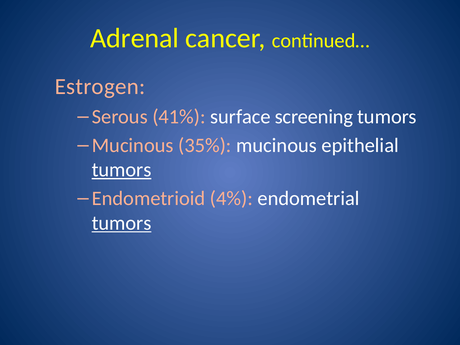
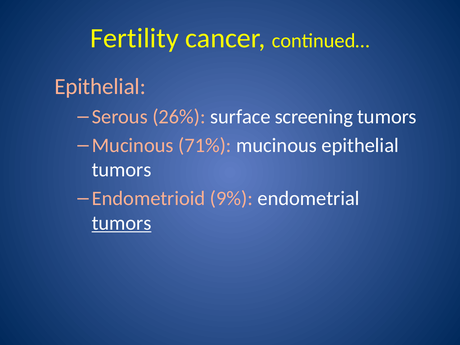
Adrenal: Adrenal -> Fertility (134, 38)
Estrogen: Estrogen -> Epithelial (100, 87)
41%: 41% -> 26% (179, 117)
35%: 35% -> 71% (205, 145)
tumors underline: present -> none (122, 170)
4%: 4% -> 9% (231, 198)
